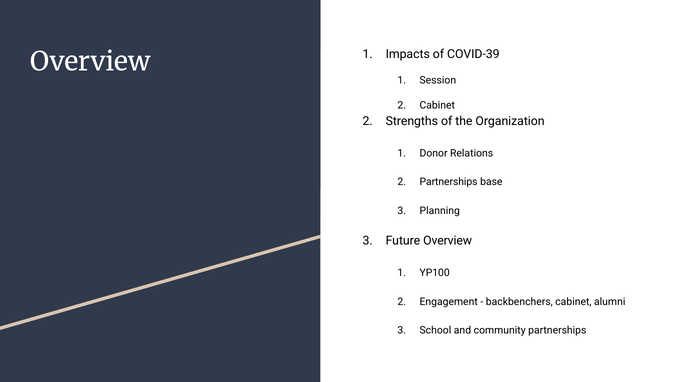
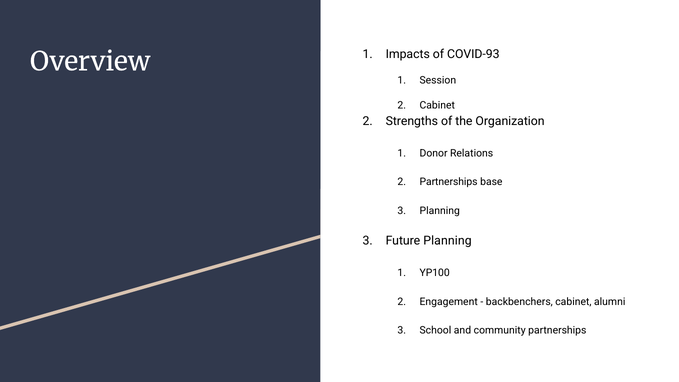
COVID-39: COVID-39 -> COVID-93 (473, 54)
Future Overview: Overview -> Planning (447, 241)
